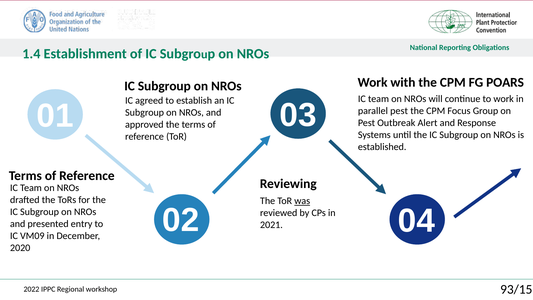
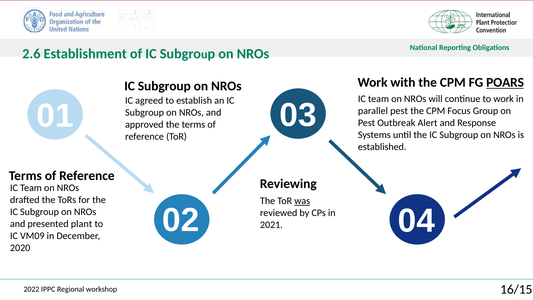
1.4: 1.4 -> 2.6 (31, 54)
POARS underline: none -> present (505, 82)
entry: entry -> plant (82, 224)
93/15: 93/15 -> 16/15 (516, 289)
